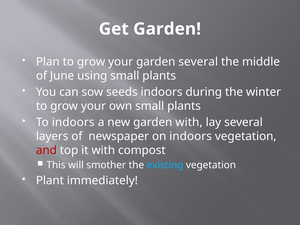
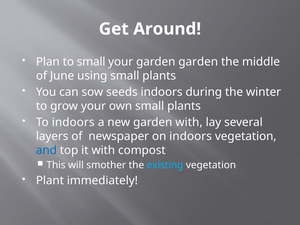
Get Garden: Garden -> Around (167, 29)
Plan to grow: grow -> small (91, 62)
garden several: several -> garden (198, 62)
and colour: red -> blue (46, 150)
